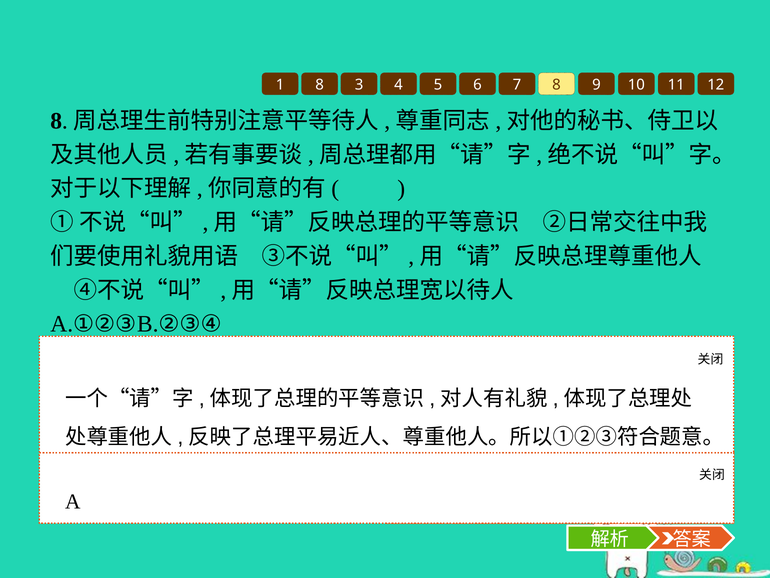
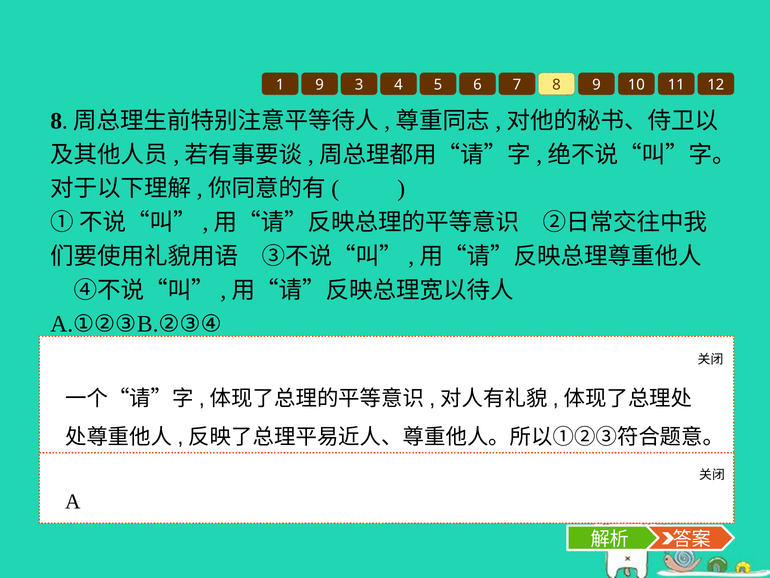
1 8: 8 -> 9 (320, 85)
